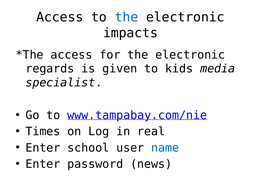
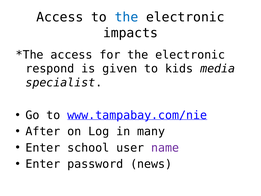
regards: regards -> respond (50, 69)
Times: Times -> After (43, 131)
real: real -> many (151, 131)
name colour: blue -> purple (165, 148)
